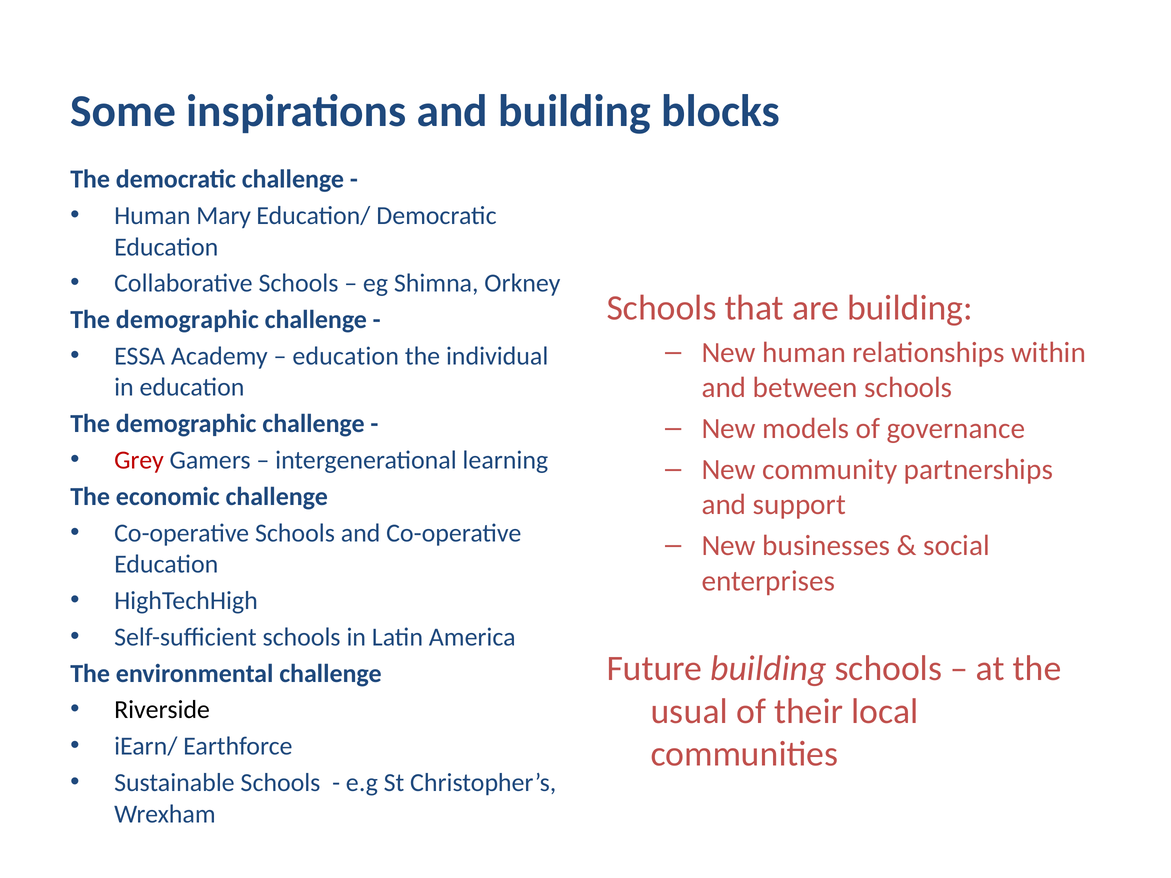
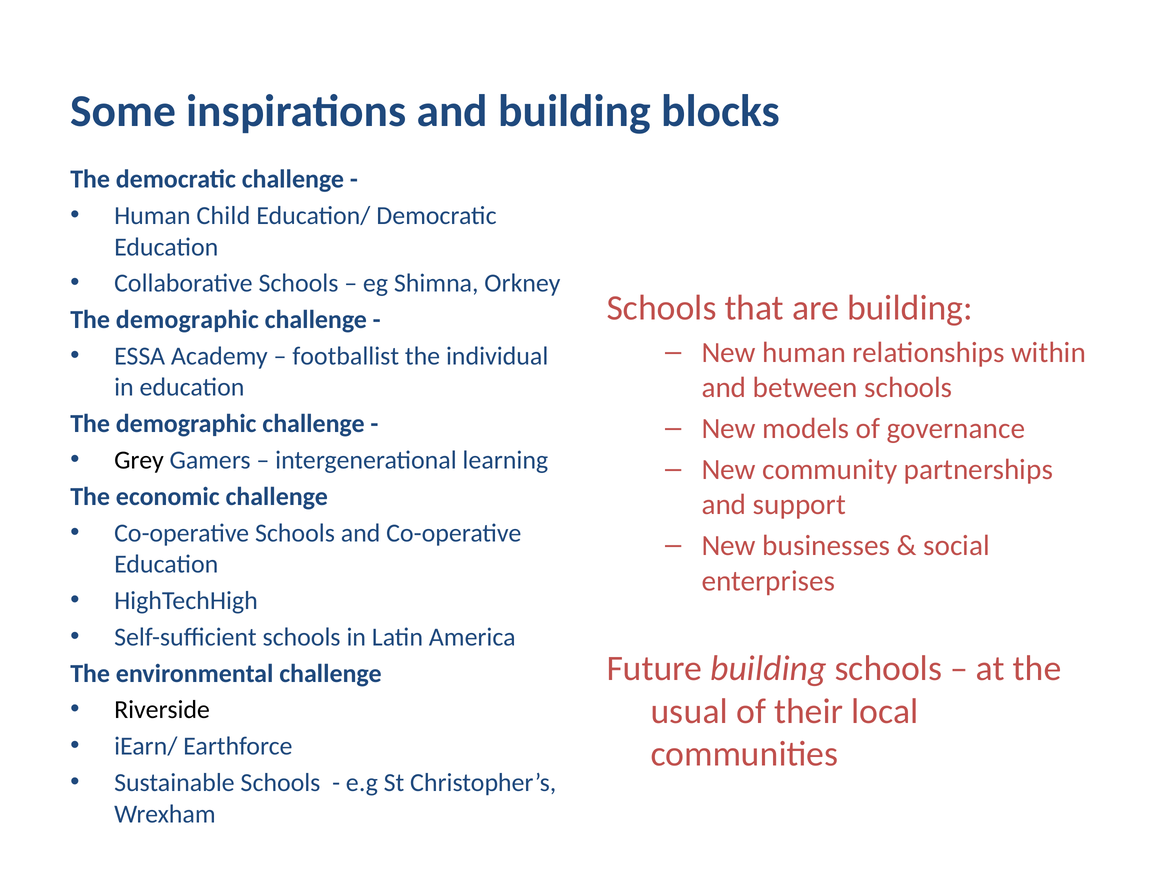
Mary: Mary -> Child (223, 216)
education: education -> footballist (346, 356)
Grey colour: red -> black (139, 460)
